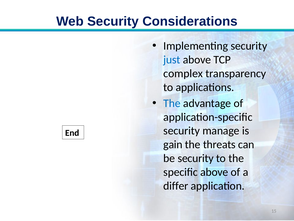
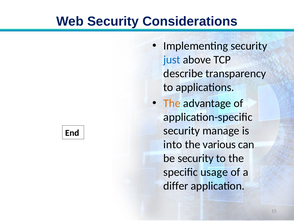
complex: complex -> describe (183, 73)
The colour: blue -> orange (172, 103)
gain: gain -> into (173, 144)
threats: threats -> various (219, 144)
specific above: above -> usage (214, 172)
